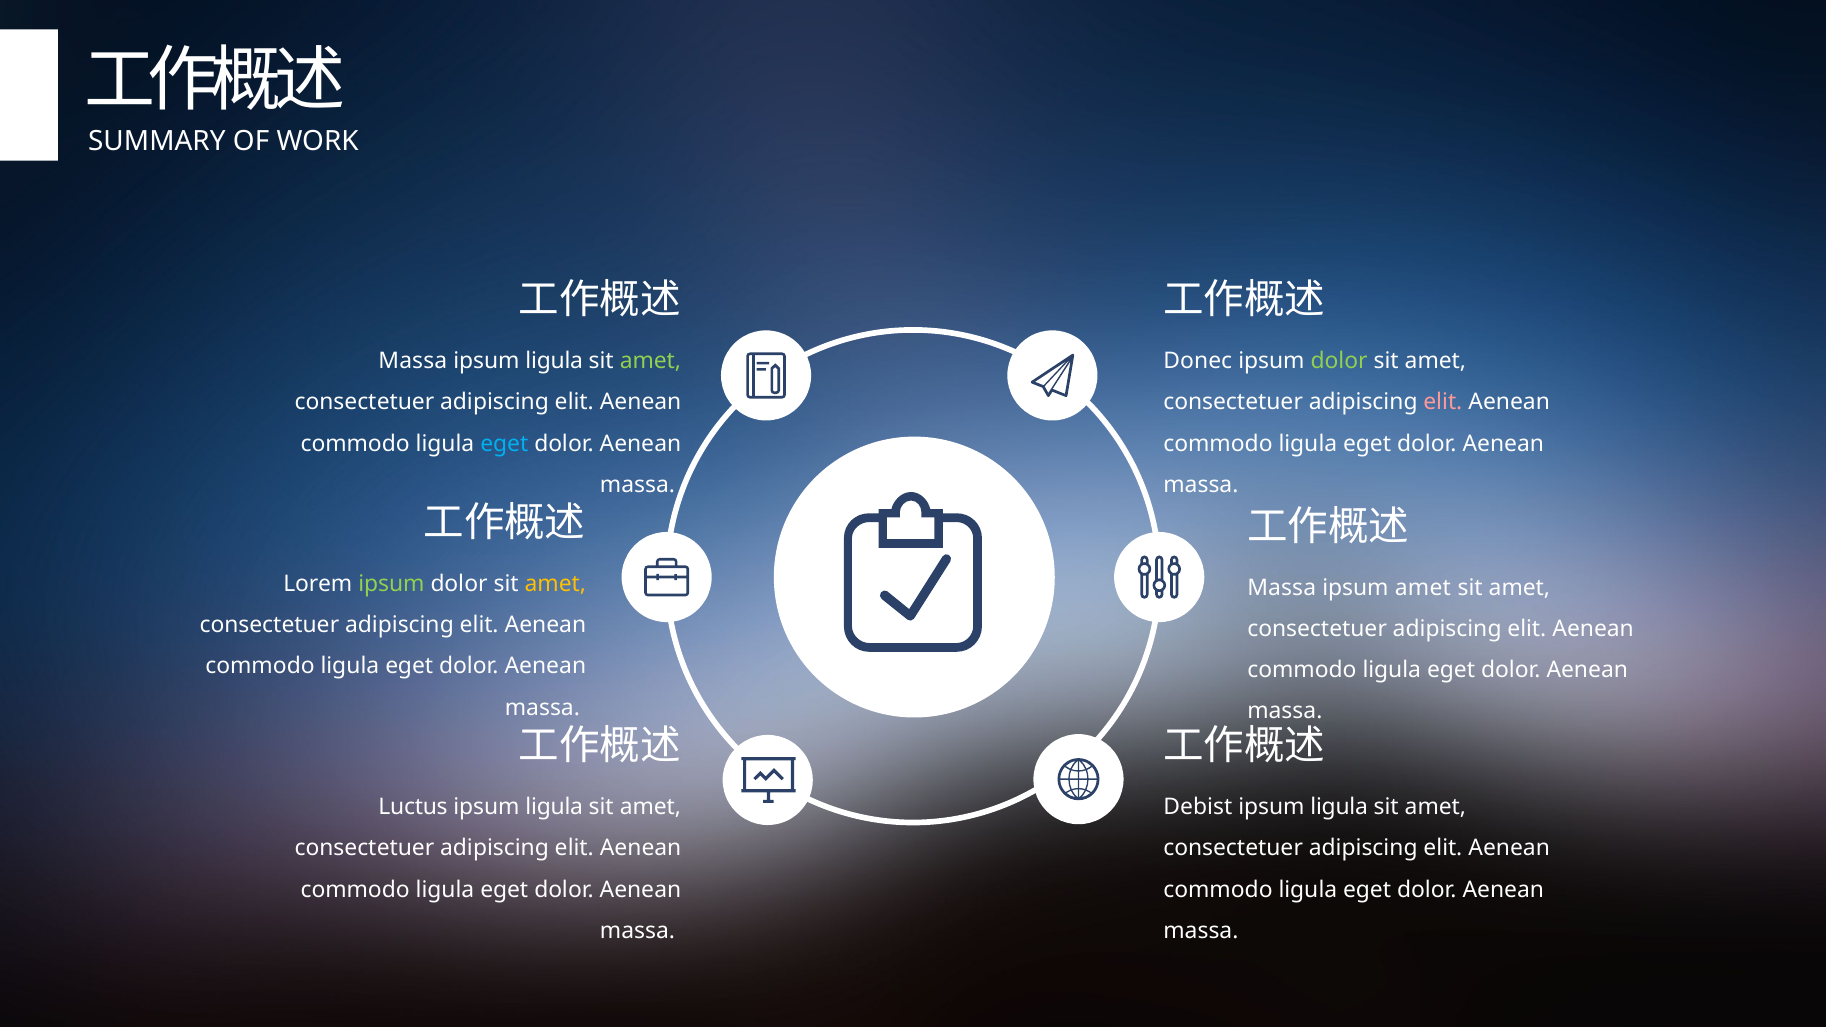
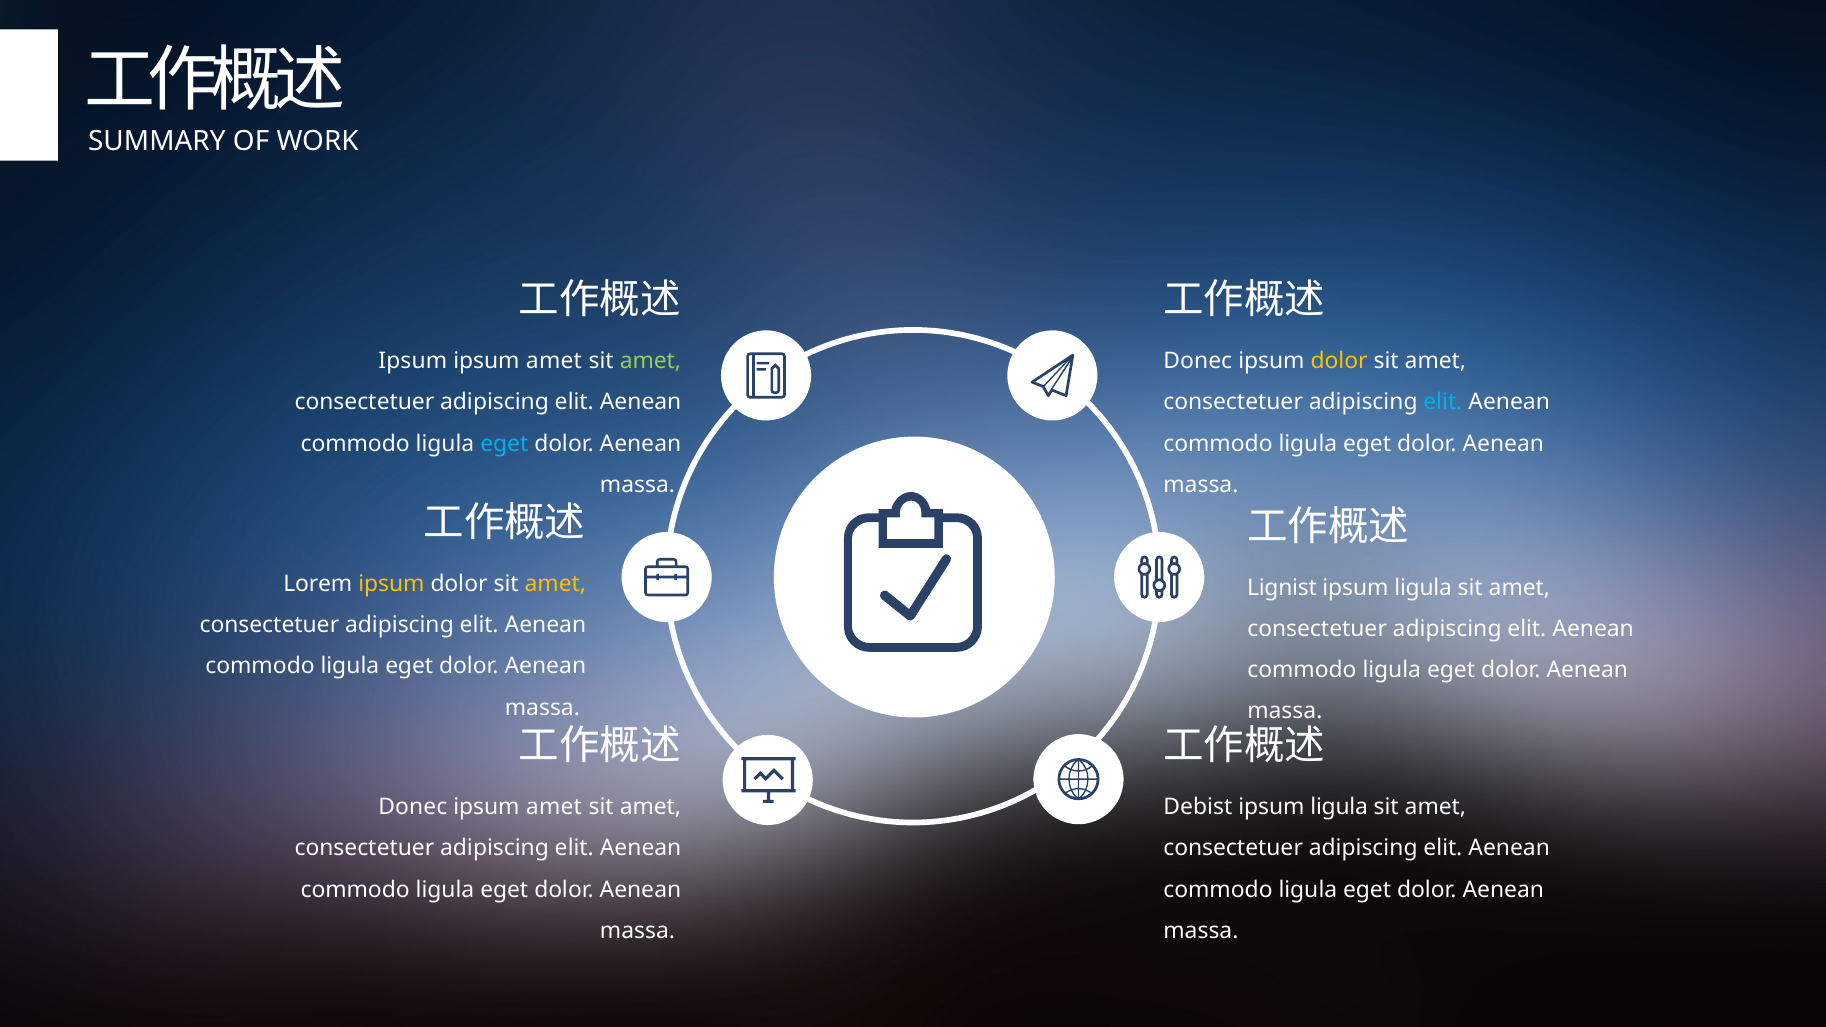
Massa: Massa -> Ipsum (413, 361)
ligula: ligula -> amet (554, 361)
dolor colour: light green -> yellow (1339, 361)
elit colour: pink -> light blue (1443, 402)
ipsum colour: light green -> yellow (391, 584)
Massa: Massa -> Lignist (1282, 588)
amet: amet -> ligula (1423, 588)
Luctus: Luctus -> Donec (413, 807)
ligula: ligula -> amet (554, 807)
